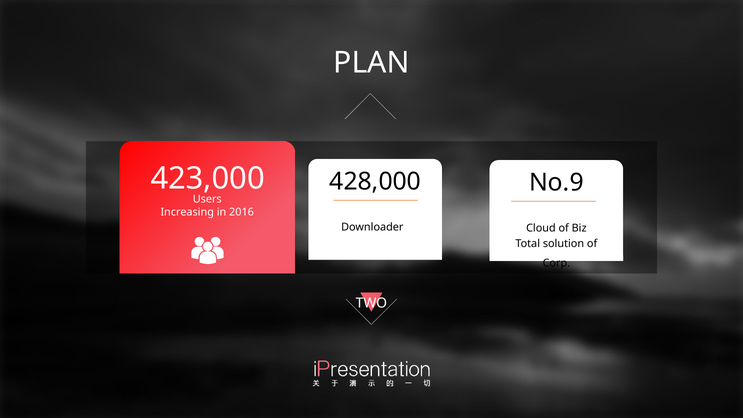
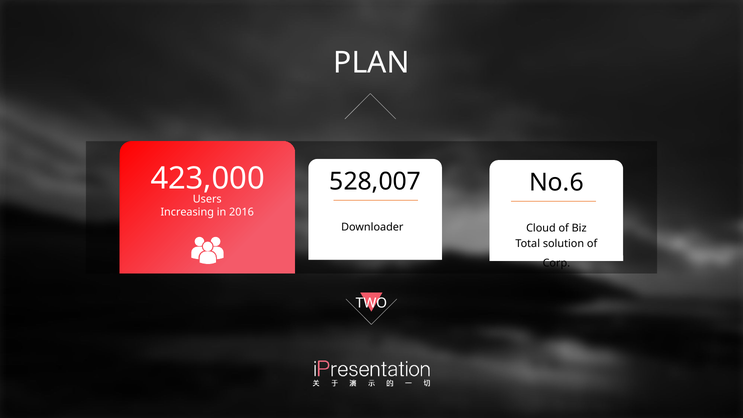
428,000: 428,000 -> 528,007 (375, 181)
No.9: No.9 -> No.6 (556, 183)
